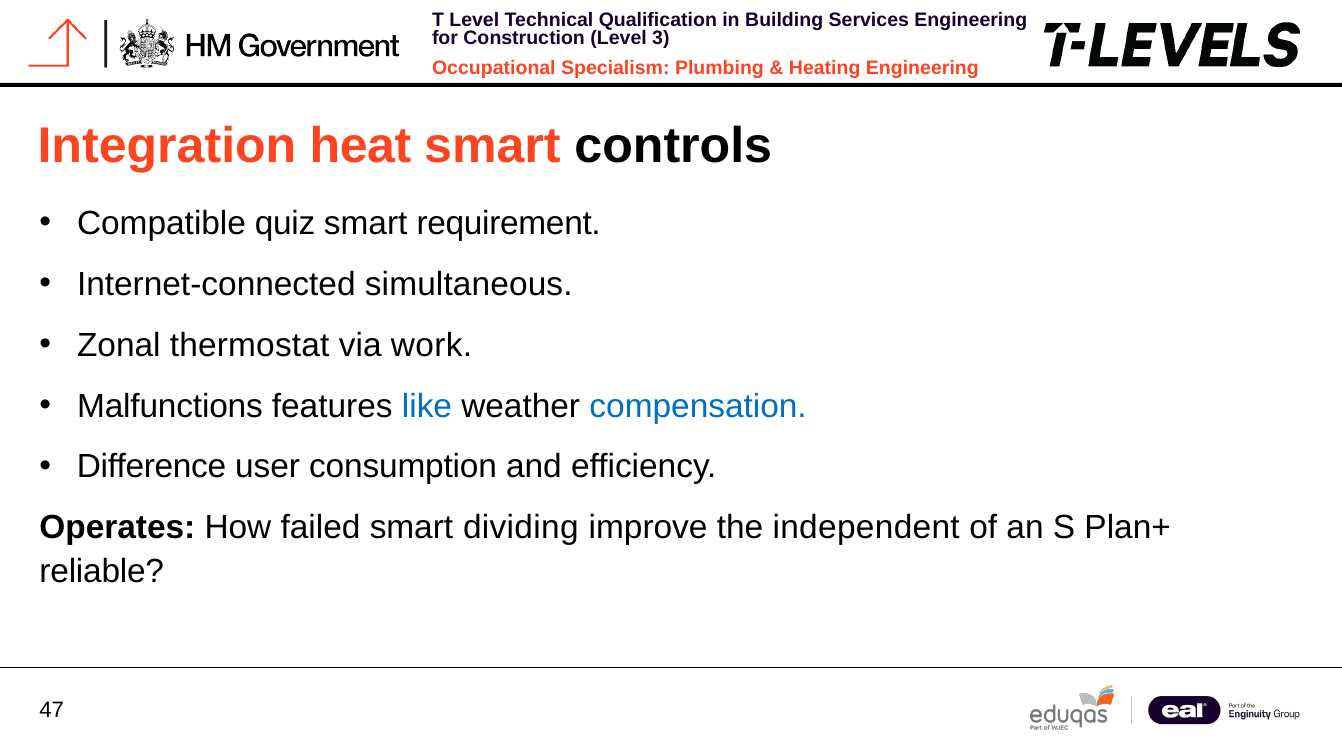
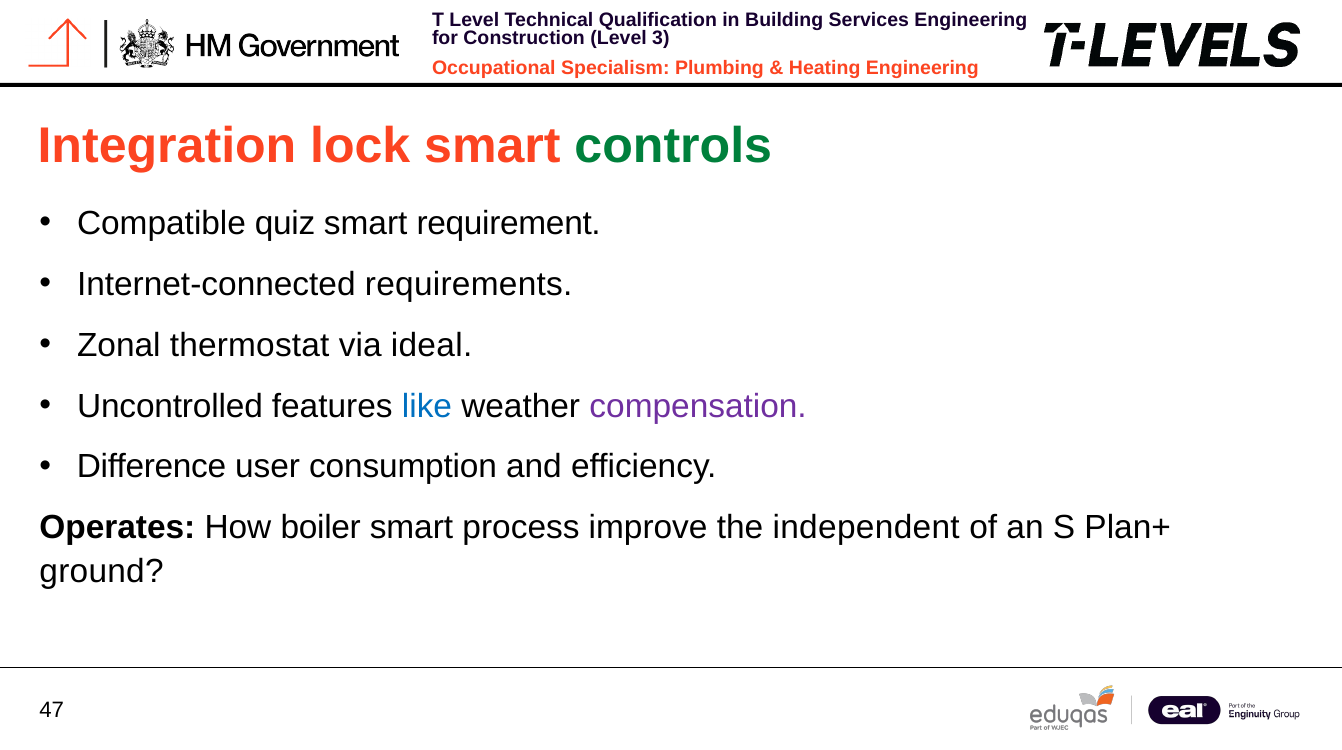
heat: heat -> lock (360, 145)
controls colour: black -> green (673, 145)
simultaneous: simultaneous -> requirements (469, 285)
work: work -> ideal (432, 345)
Malfunctions: Malfunctions -> Uncontrolled (170, 406)
compensation colour: blue -> purple (698, 406)
failed: failed -> boiler (321, 528)
dividing: dividing -> process (521, 528)
reliable: reliable -> ground (102, 572)
